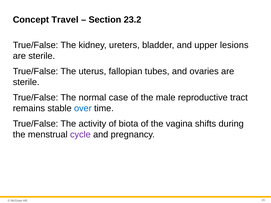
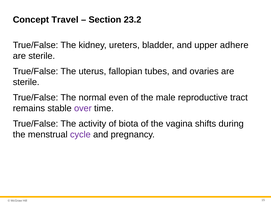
lesions: lesions -> adhere (234, 45)
case: case -> even (118, 98)
over colour: blue -> purple (83, 108)
